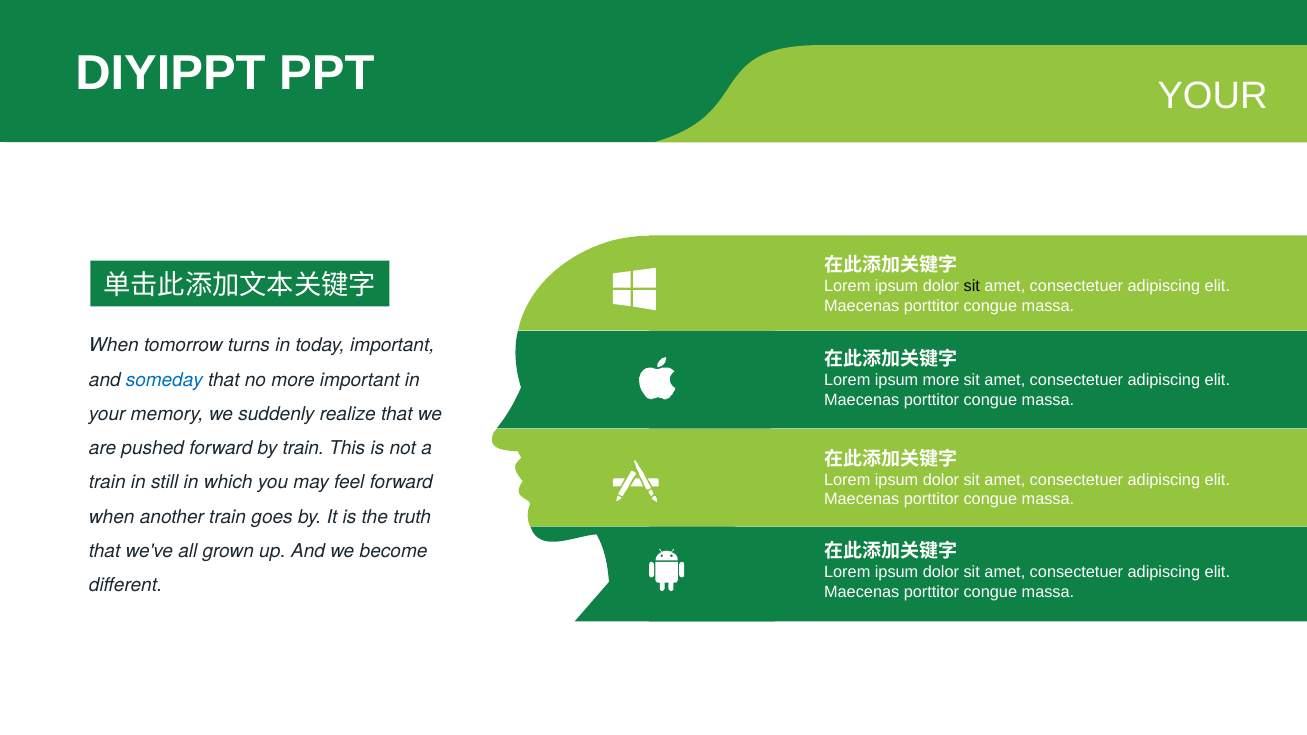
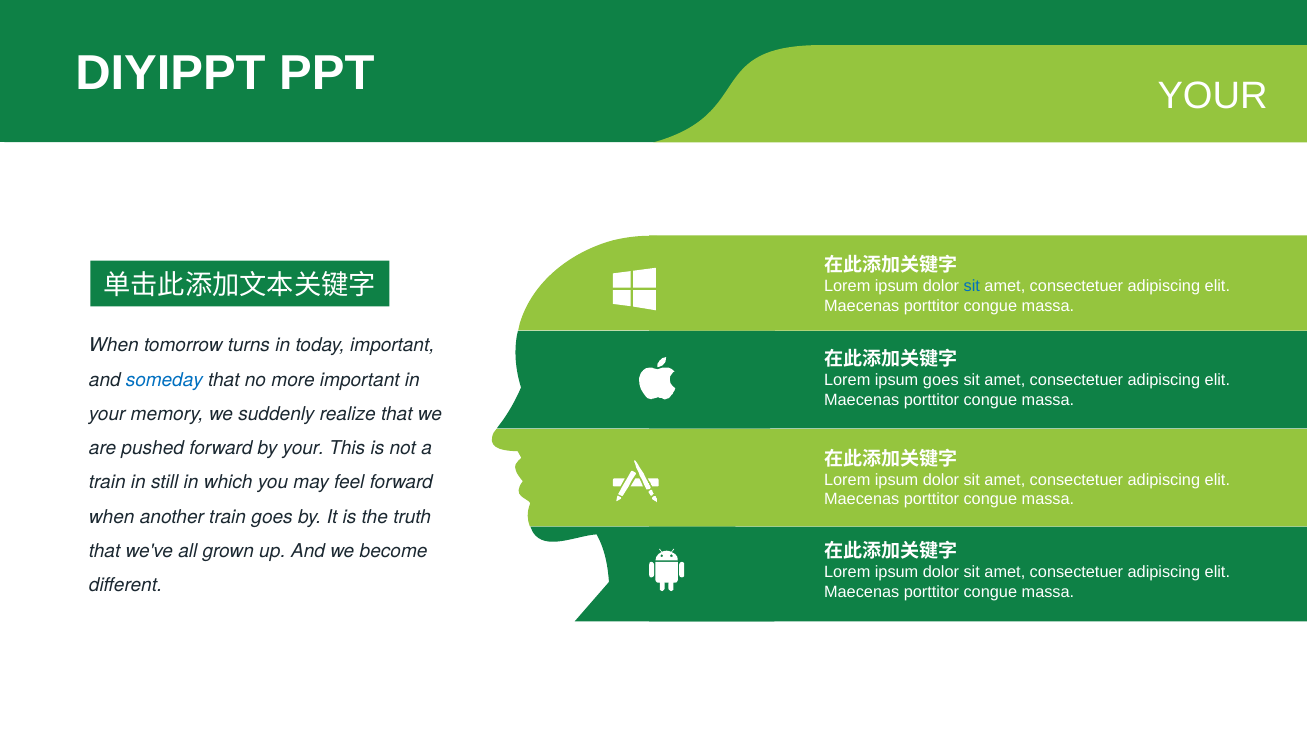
sit colour: black -> blue (972, 286)
ipsum more: more -> goes (941, 381)
by train: train -> your (303, 448)
